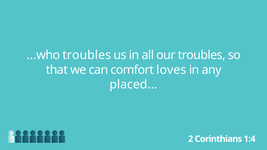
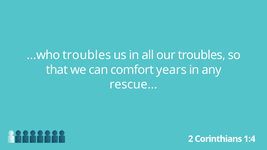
loves: loves -> years (171, 70)
placed: placed -> rescue (133, 85)
